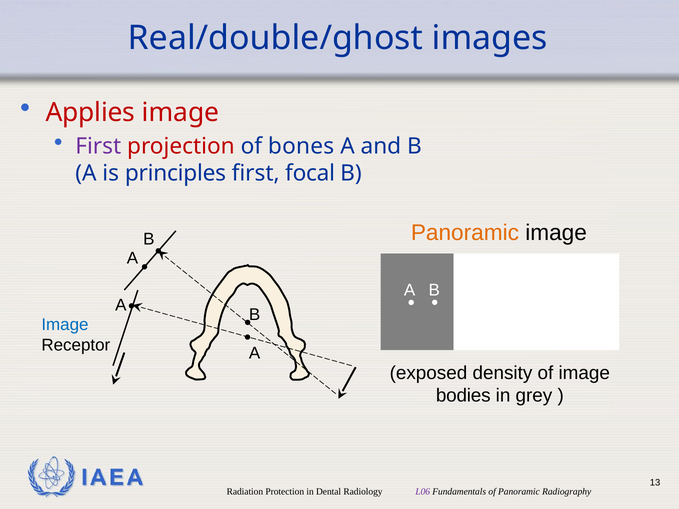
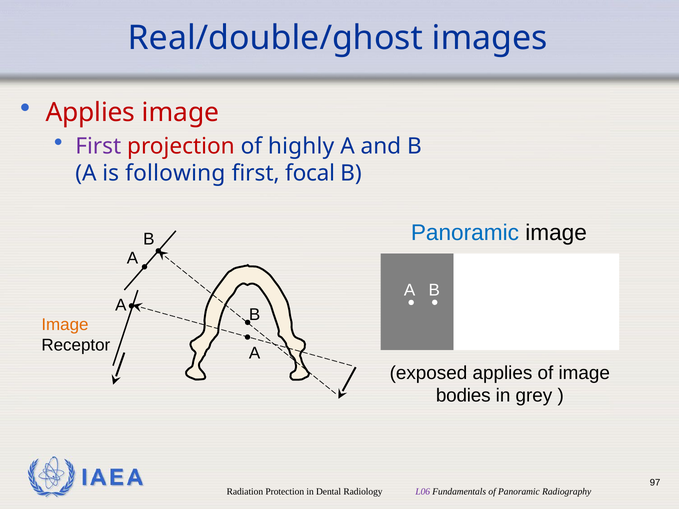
bones: bones -> highly (301, 146)
principles: principles -> following (175, 174)
Panoramic colour: orange -> blue (465, 233)
Image colour: blue -> orange (65, 325)
exposed density: density -> applies (502, 373)
13: 13 -> 97 (655, 483)
